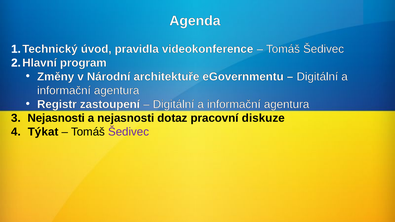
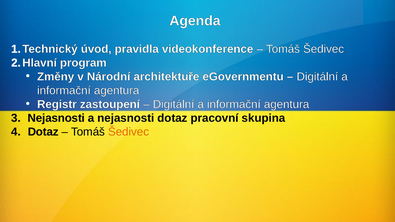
diskuze: diskuze -> skupina (263, 118)
Týkat: Týkat -> Dotaz (43, 132)
Šedivec colour: purple -> orange (129, 132)
